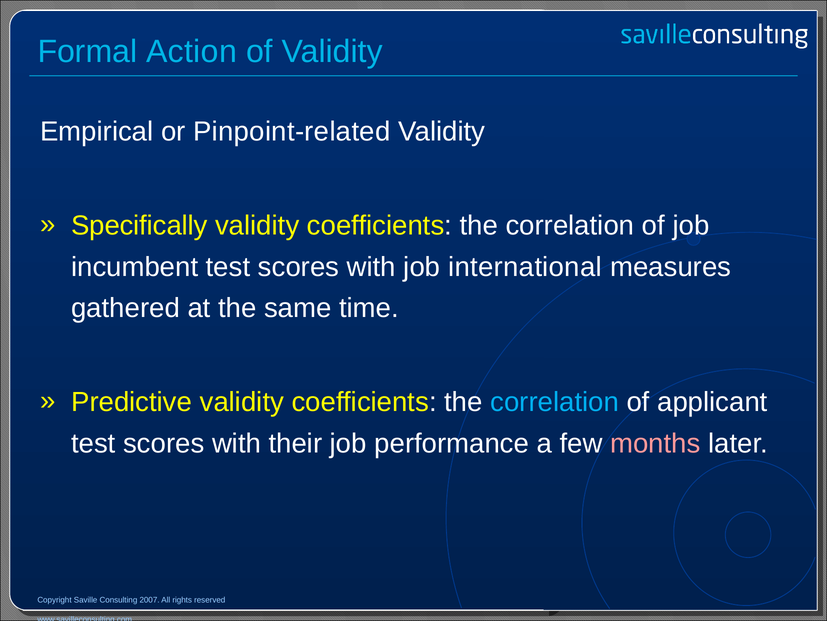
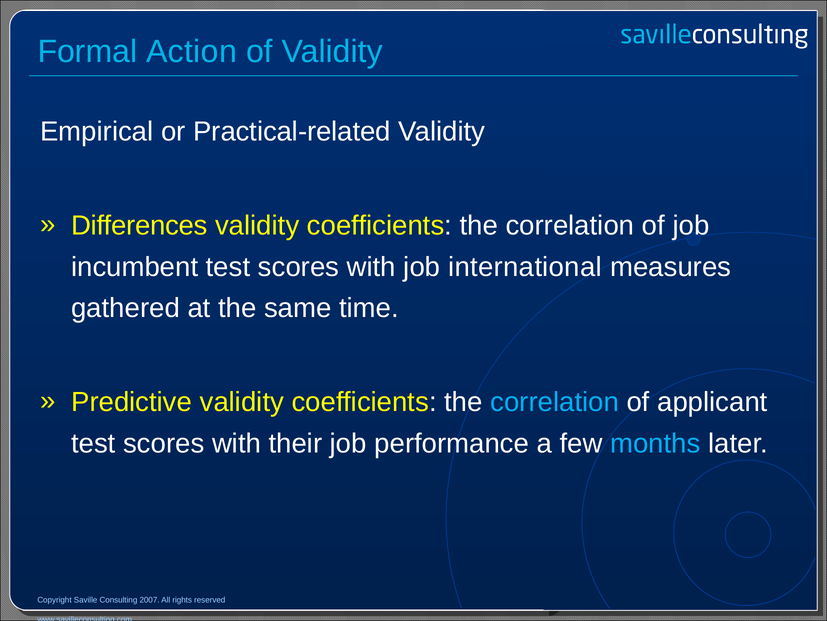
Pinpoint-related: Pinpoint-related -> Practical-related (292, 132)
Specifically: Specifically -> Differences (139, 225)
months colour: pink -> light blue (655, 443)
